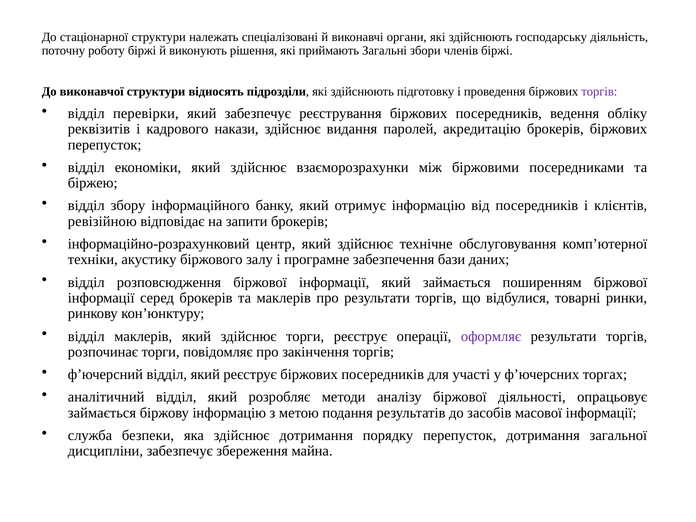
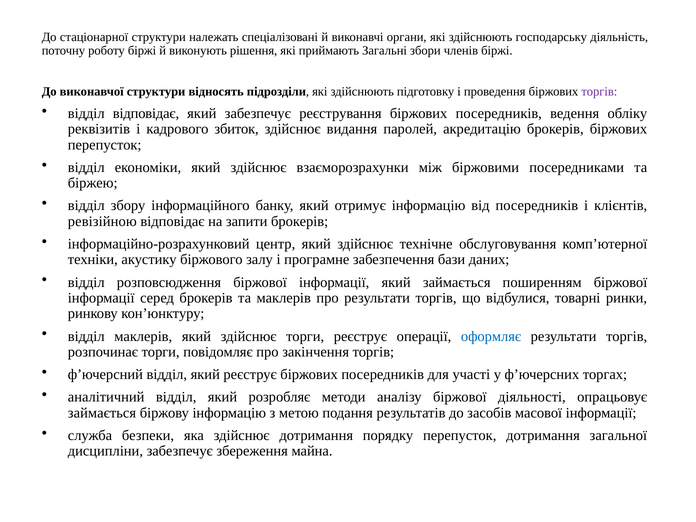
відділ перевірки: перевірки -> відповідає (146, 113)
накази: накази -> збиток (237, 129)
оформляє colour: purple -> blue (491, 336)
